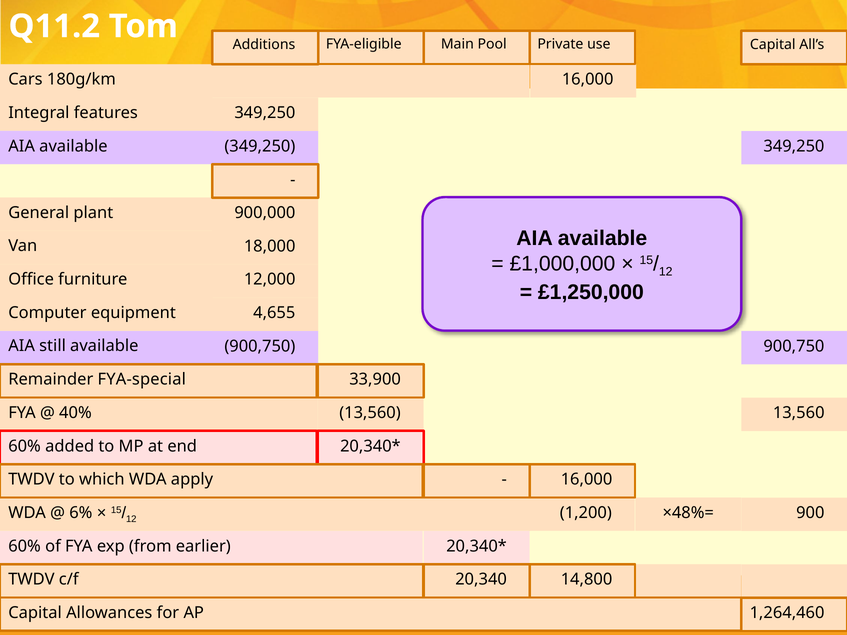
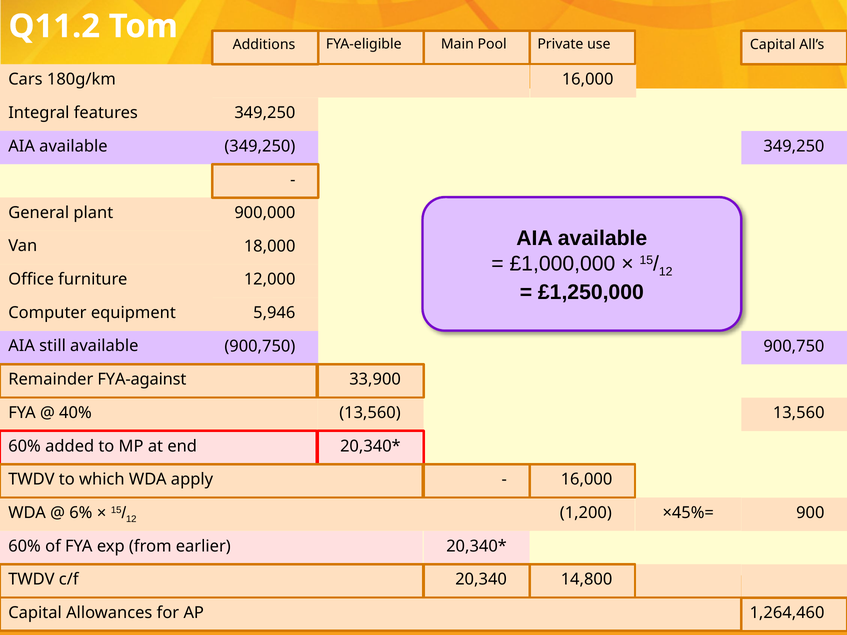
4,655: 4,655 -> 5,946 (274, 313)
FYA-special: FYA-special -> FYA-against (142, 380)
×48%=: ×48%= -> ×45%= (688, 513)
